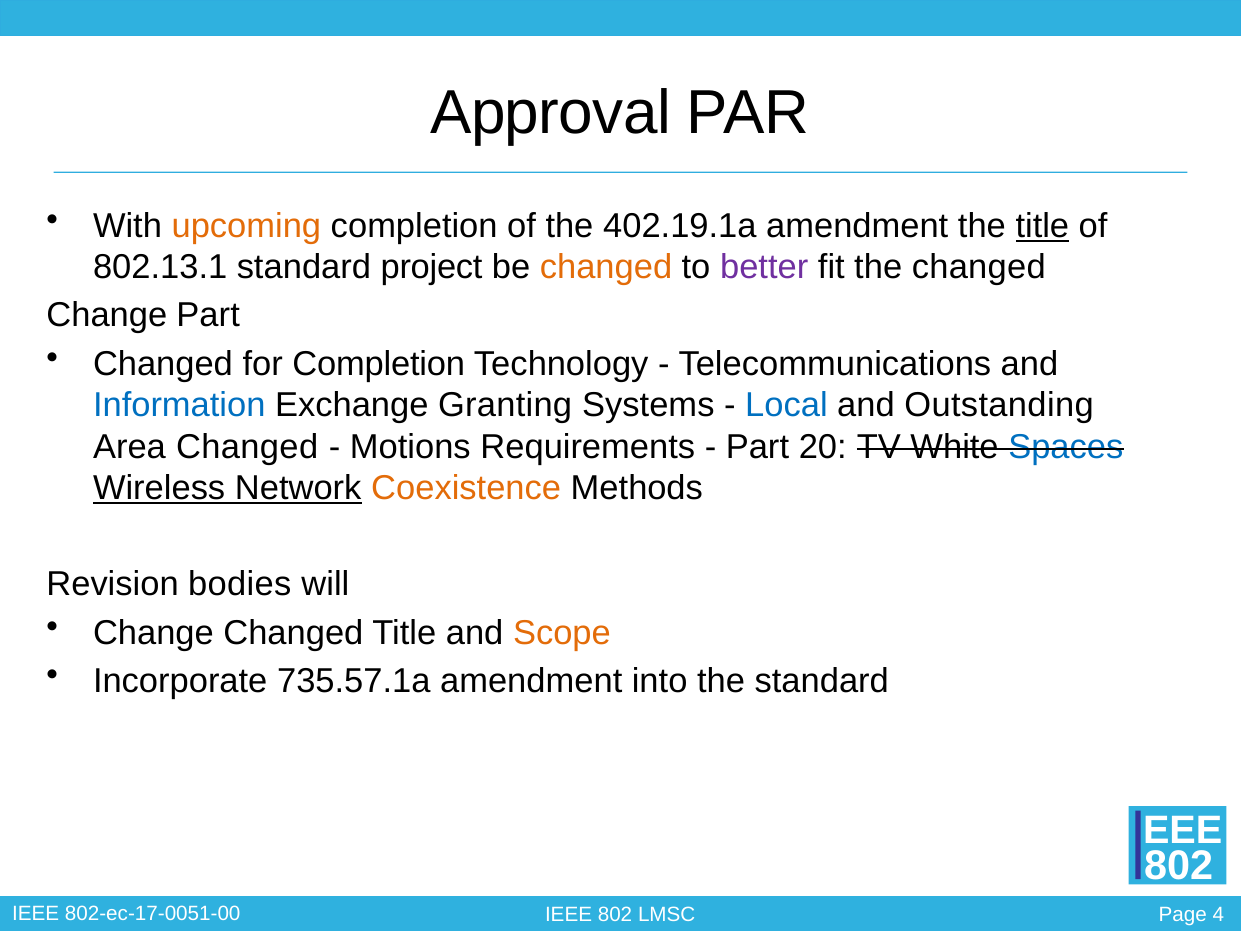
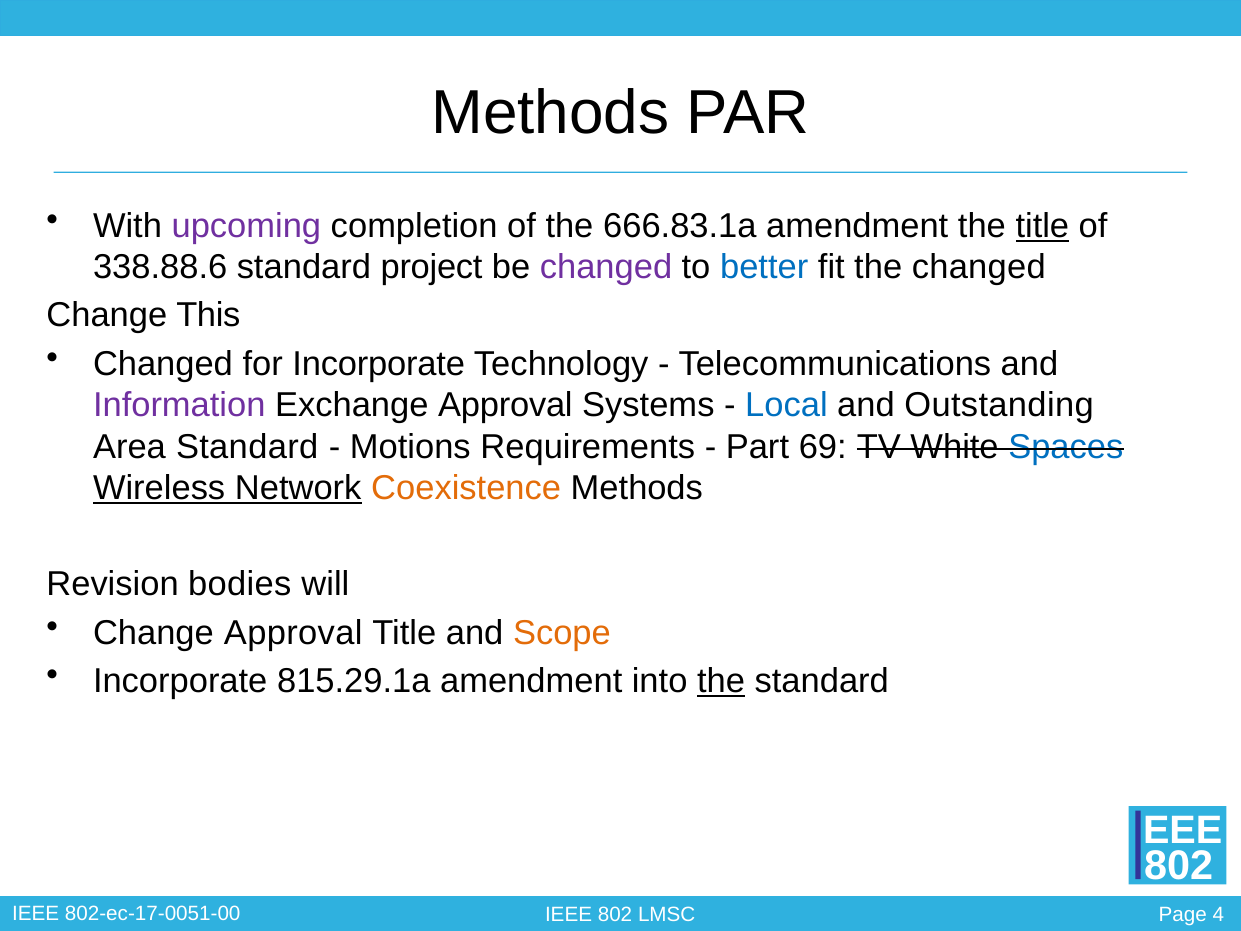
Approval: Approval -> Methods (550, 113)
upcoming colour: orange -> purple (246, 226)
402.19.1a: 402.19.1a -> 666.83.1a (680, 226)
802.13.1: 802.13.1 -> 338.88.6 (160, 267)
changed colour: orange -> purple (606, 267)
better colour: purple -> blue (764, 267)
Change Part: Part -> This (208, 315)
for Completion: Completion -> Incorporate (379, 364)
Information colour: blue -> purple (179, 405)
Exchange Granting: Granting -> Approval (505, 405)
Area Changed: Changed -> Standard (247, 447)
20: 20 -> 69 (823, 447)
Change Changed: Changed -> Approval (293, 633)
735.57.1a: 735.57.1a -> 815.29.1a (354, 681)
the underline: none -> present (721, 681)
